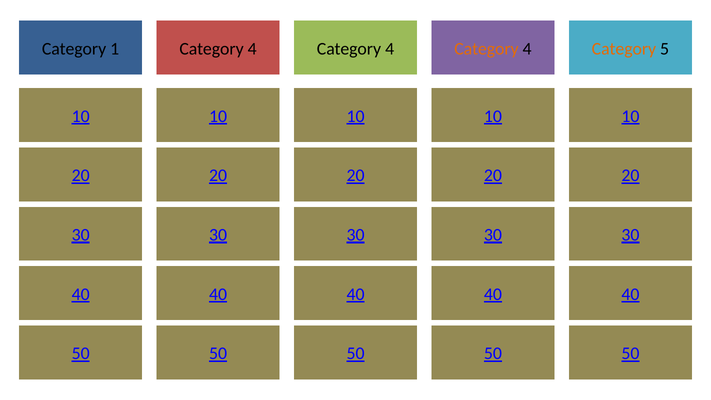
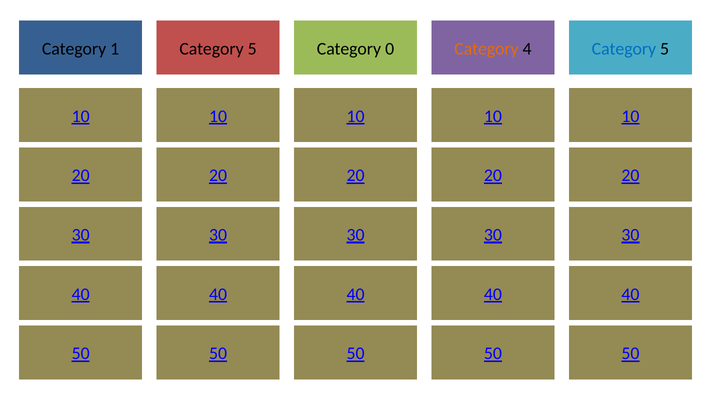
4: 4 -> 5 (252, 49)
4: 4 -> 0 (390, 49)
Category colour: orange -> blue (624, 49)
